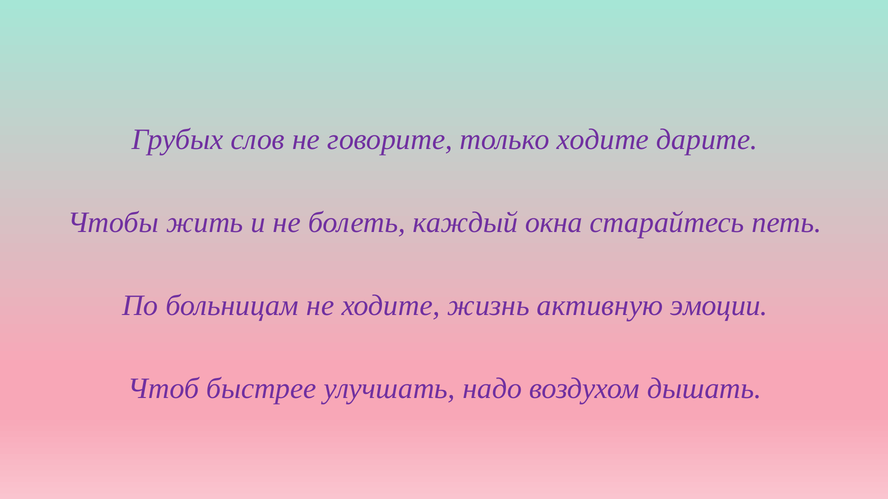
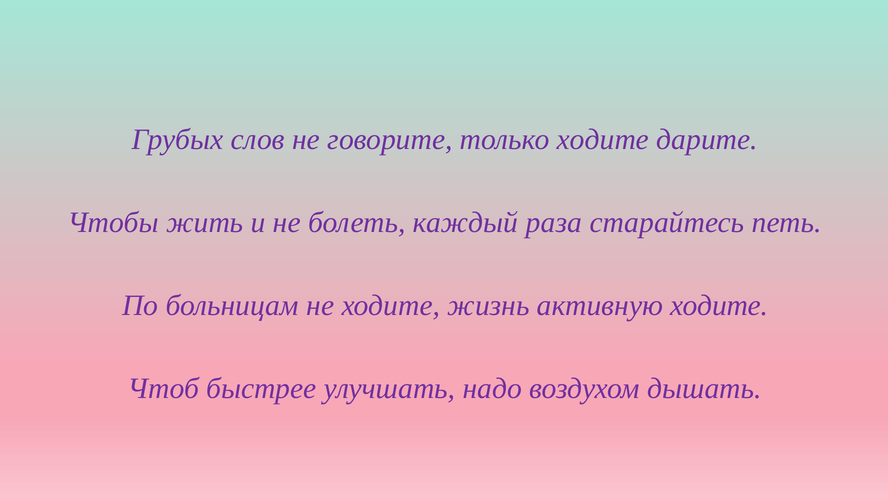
окна: окна -> раза (554, 223)
активную эмоции: эмоции -> ходите (719, 306)
